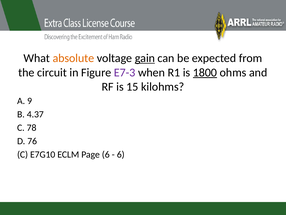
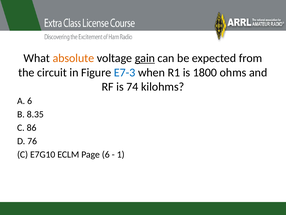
E7-3 colour: purple -> blue (125, 72)
1800 underline: present -> none (205, 72)
15: 15 -> 74 (132, 87)
A 9: 9 -> 6 (30, 101)
4.37: 4.37 -> 8.35 (35, 114)
78: 78 -> 86 (32, 127)
6: 6 -> 1 (121, 154)
